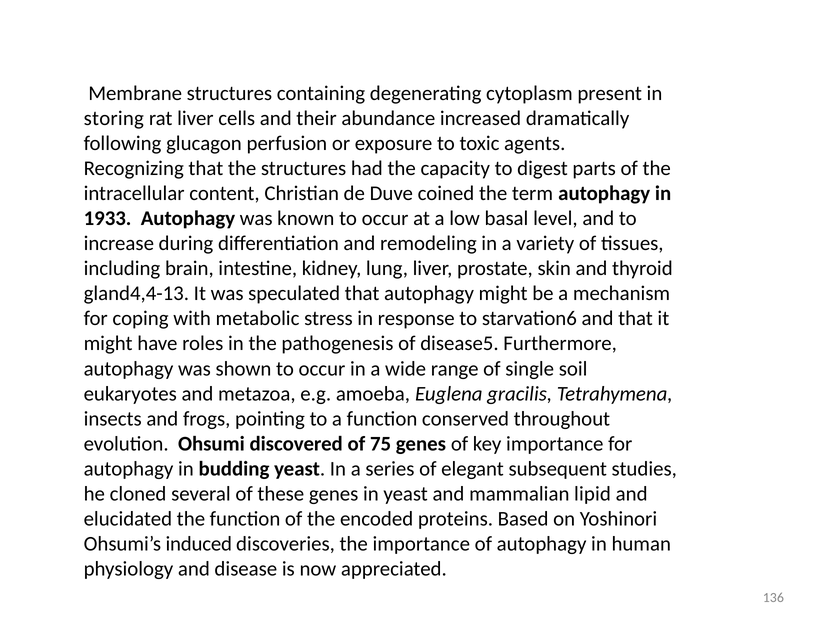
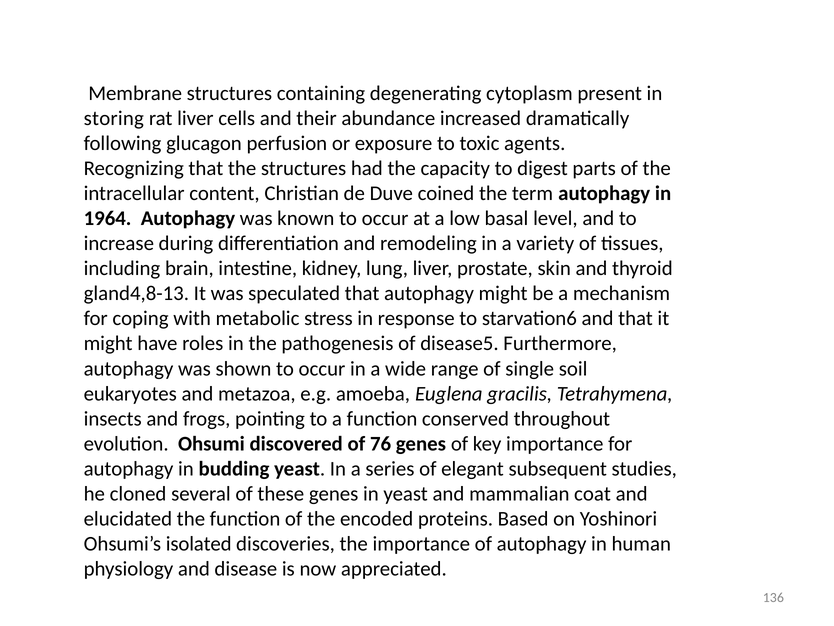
1933: 1933 -> 1964 (108, 218)
gland4,4-13: gland4,4-13 -> gland4,8-13 (136, 293)
75: 75 -> 76 (381, 443)
lipid: lipid -> coat (593, 493)
induced: induced -> isolated (199, 543)
